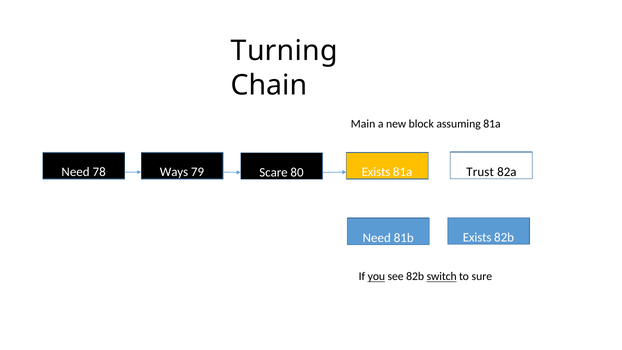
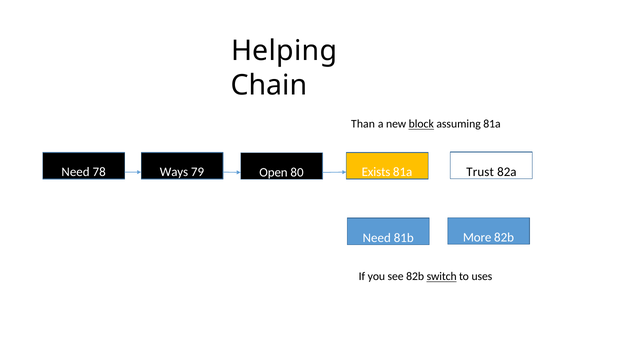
Turning: Turning -> Helping (284, 51)
Main: Main -> Than (363, 124)
block underline: none -> present (421, 124)
Scare: Scare -> Open (274, 172)
Exists: Exists -> More (477, 237)
you underline: present -> none (376, 277)
sure: sure -> uses (482, 277)
